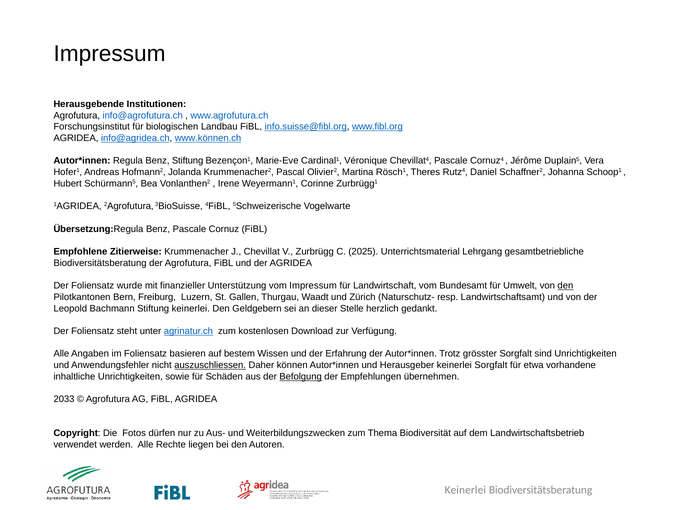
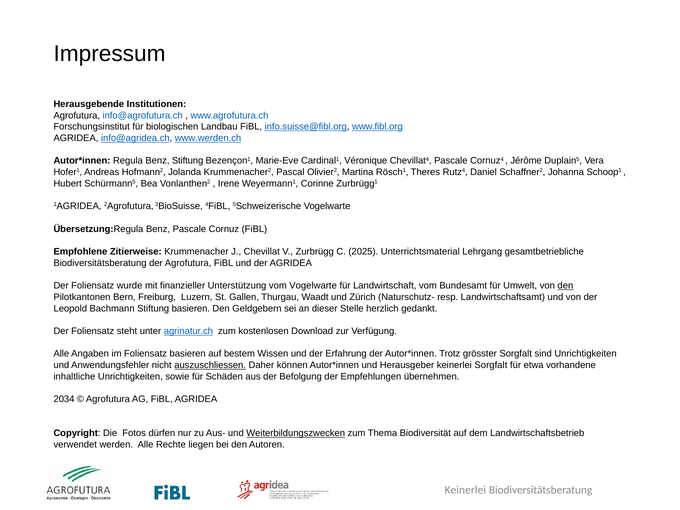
www.können.ch: www.können.ch -> www.werden.ch (208, 138)
vom Impressum: Impressum -> Vogelwarte (313, 286)
Stiftung keinerlei: keinerlei -> basieren (191, 308)
Befolgung underline: present -> none (301, 377)
2033: 2033 -> 2034 (64, 399)
Weiterbildungszwecken underline: none -> present (296, 433)
